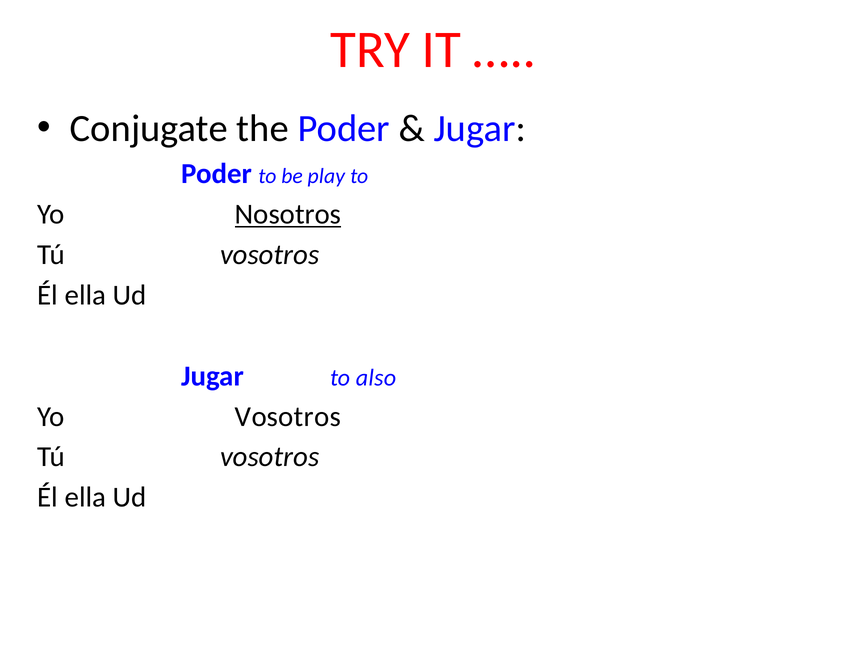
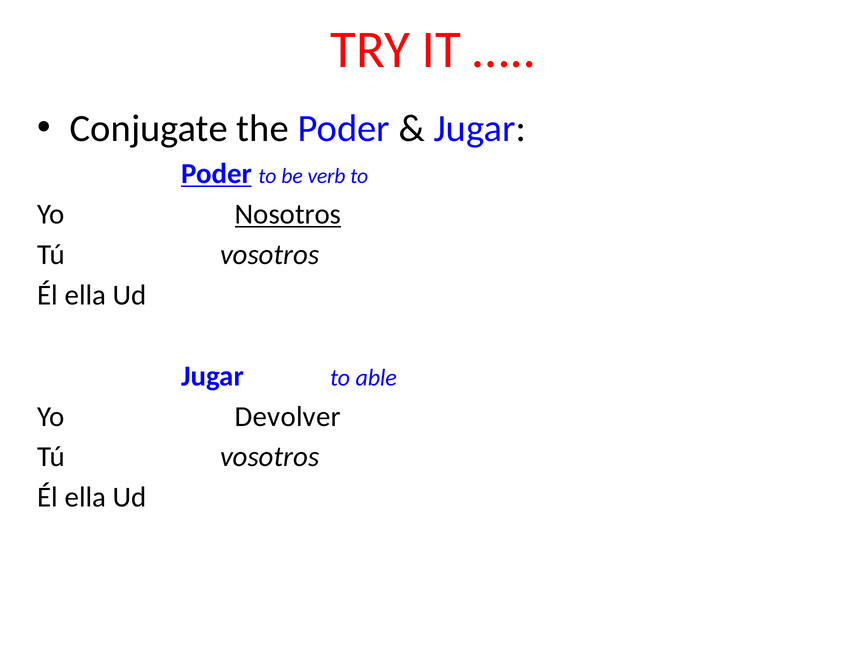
Poder underline: none -> present (216, 174)
play: play -> verb (327, 176)
also: also -> able (376, 378)
Yo Vosotros: Vosotros -> Devolver (288, 417)
